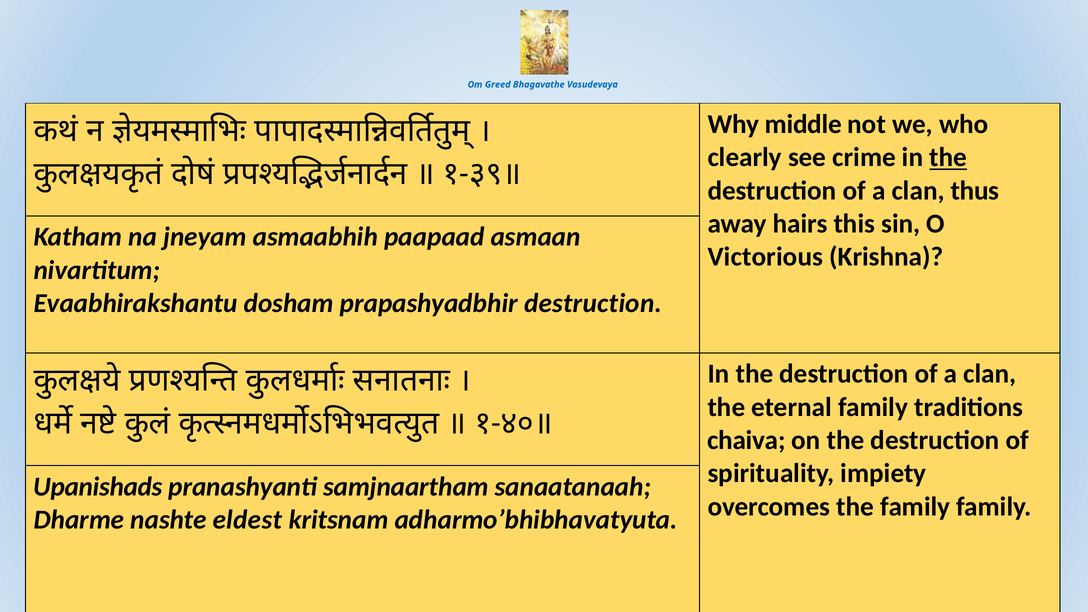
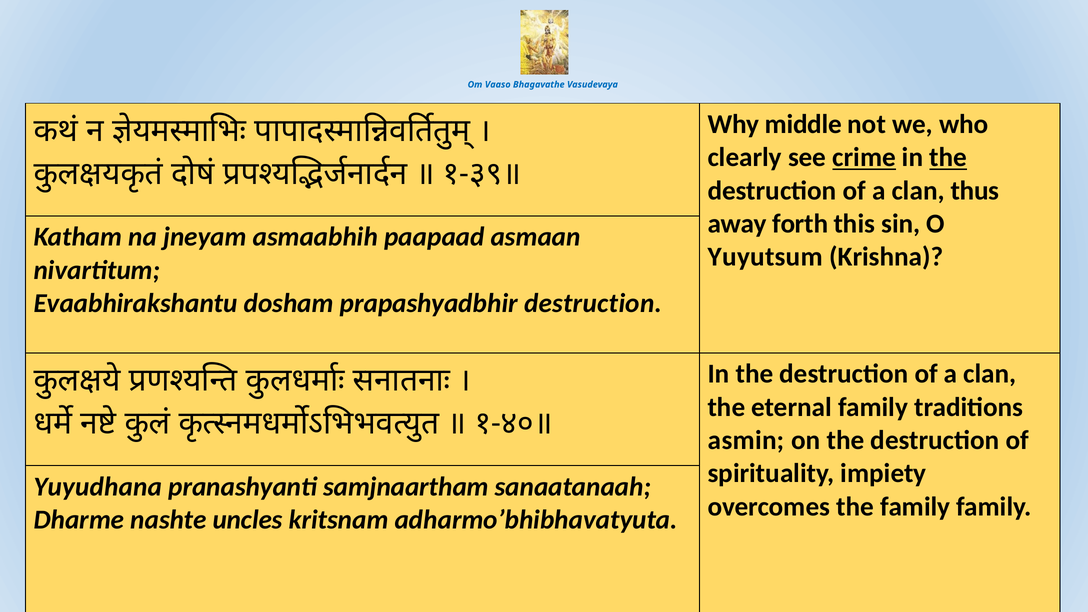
Greed: Greed -> Vaaso (498, 85)
crime underline: none -> present (864, 157)
hairs: hairs -> forth (800, 224)
Victorious: Victorious -> Yuyutsum (765, 257)
chaiva: chaiva -> asmin (746, 440)
Upanishads: Upanishads -> Yuyudhana (98, 487)
eldest: eldest -> uncles (248, 520)
